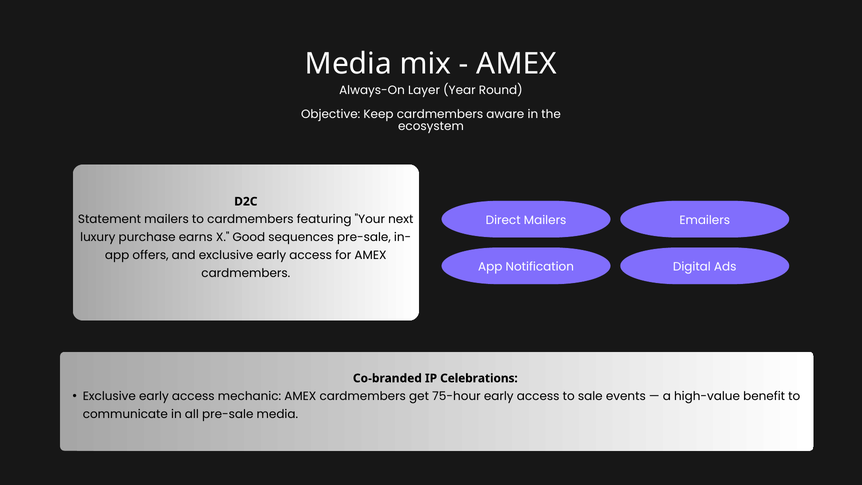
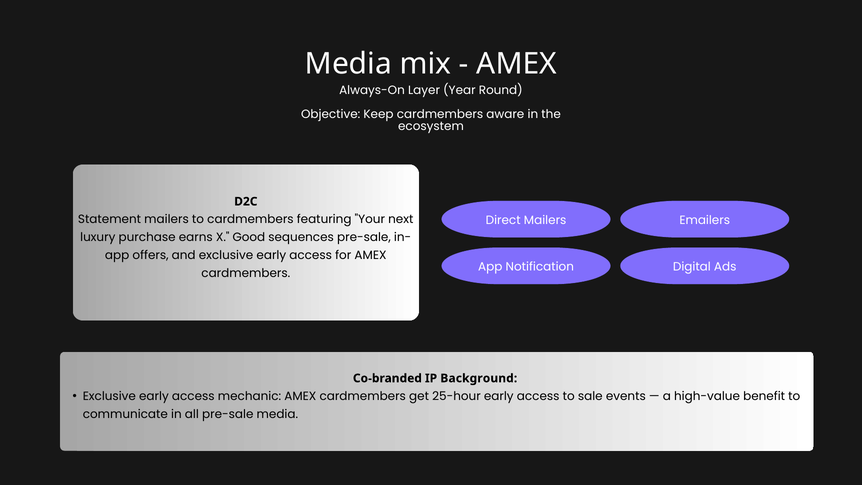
Celebrations: Celebrations -> Background (479, 378)
75-hour: 75-hour -> 25-hour (456, 396)
